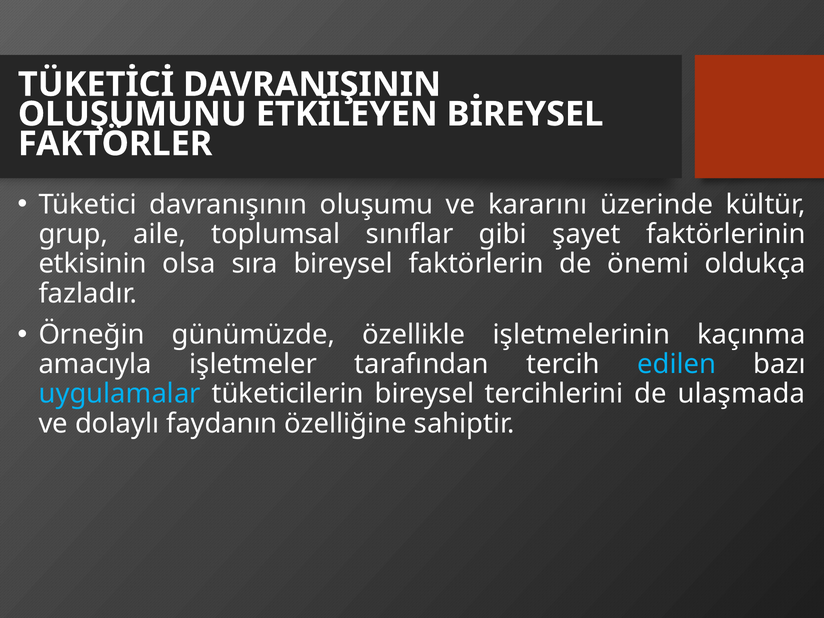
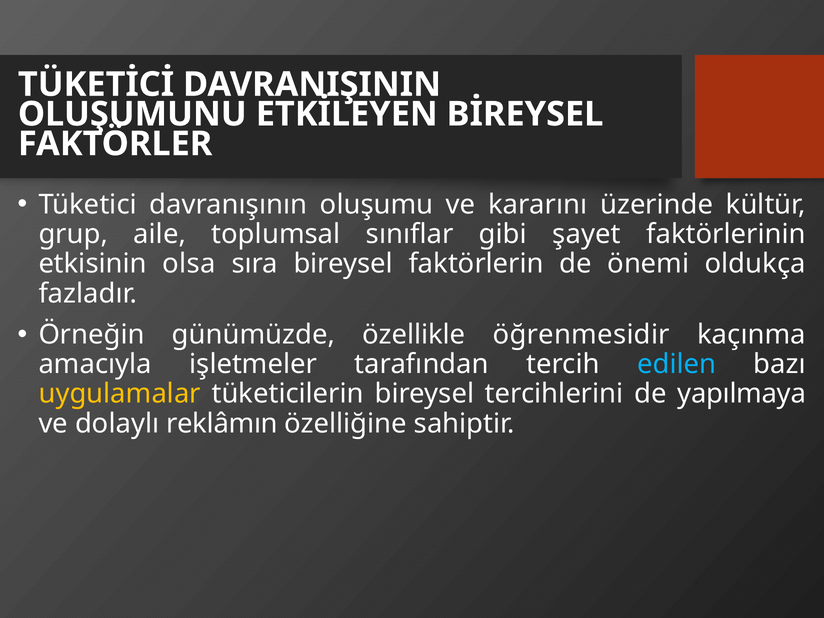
işletmelerinin: işletmelerinin -> öğrenmesidir (581, 335)
uygulamalar colour: light blue -> yellow (120, 394)
ulaşmada: ulaşmada -> yapılmaya (742, 394)
faydanın: faydanın -> reklâmın (222, 424)
